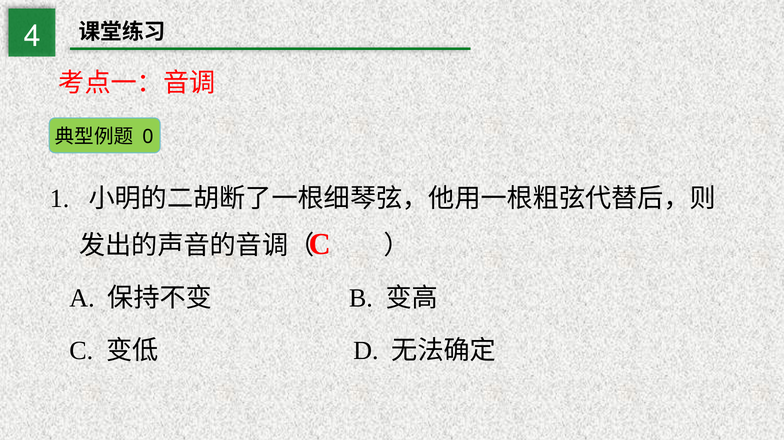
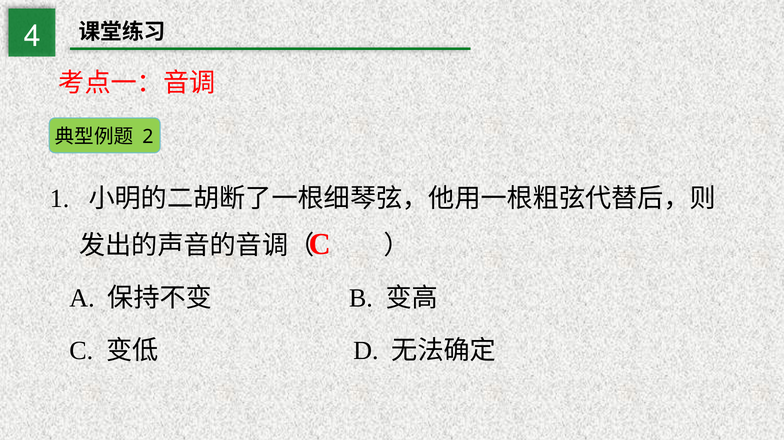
0: 0 -> 2 (148, 137)
